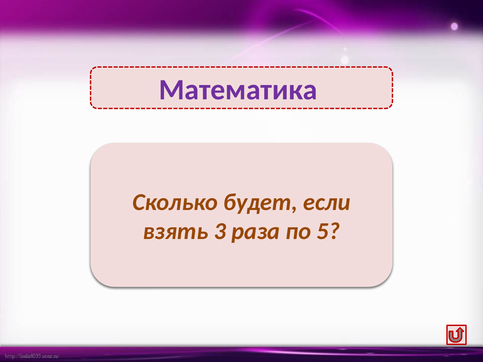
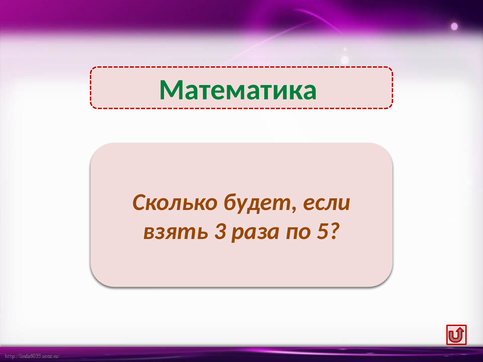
Математика colour: purple -> green (238, 90)
